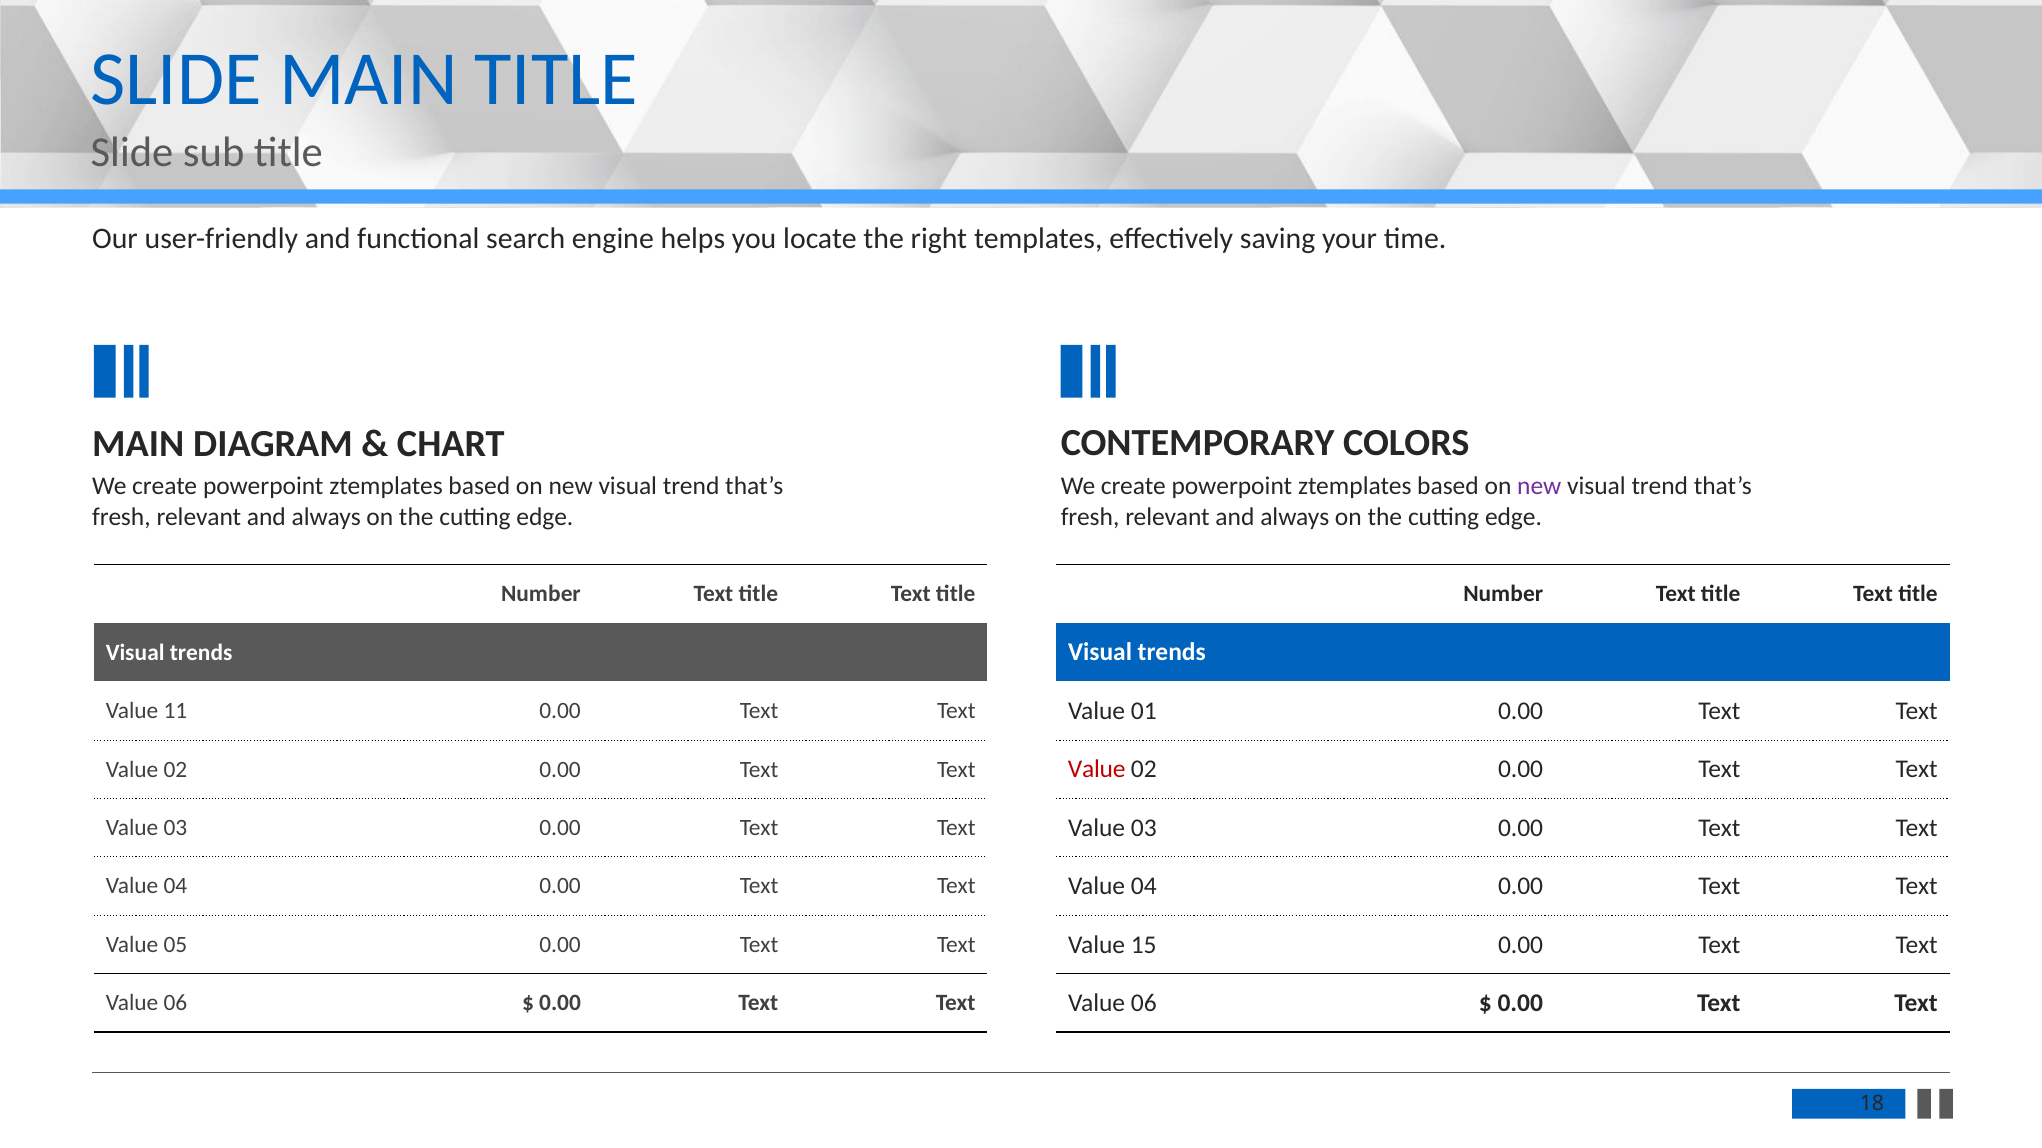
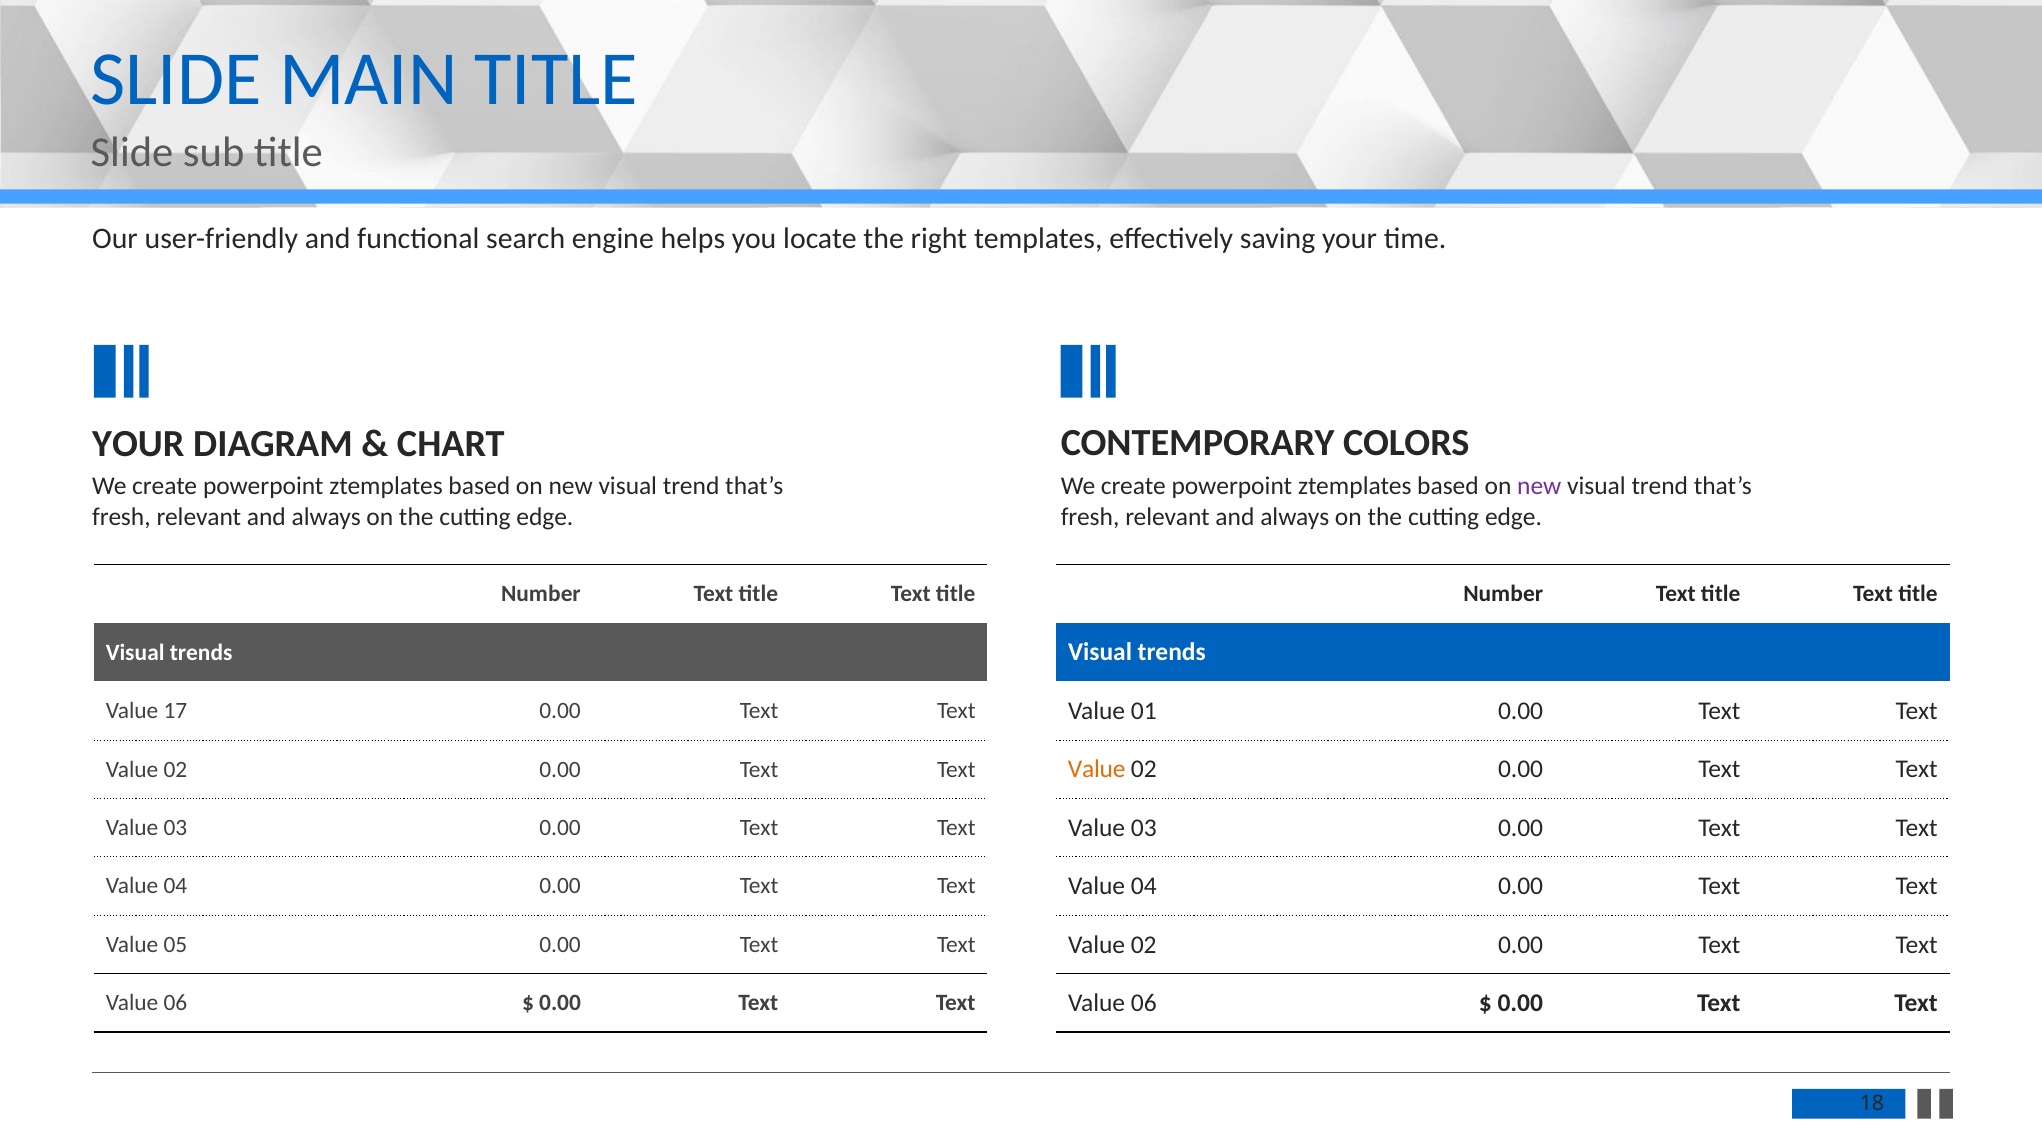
MAIN: MAIN -> YOUR (138, 444)
11: 11 -> 17 (176, 711)
Value colour: red -> orange (1097, 770)
15: 15 -> 02 (1144, 945)
